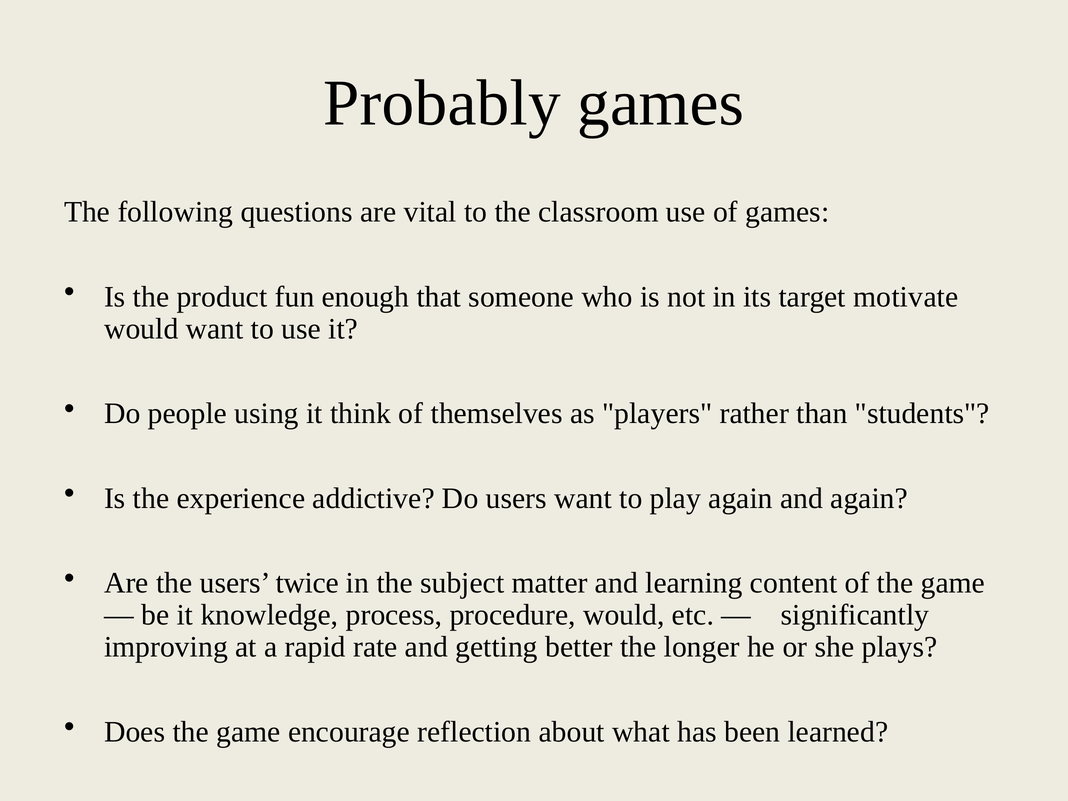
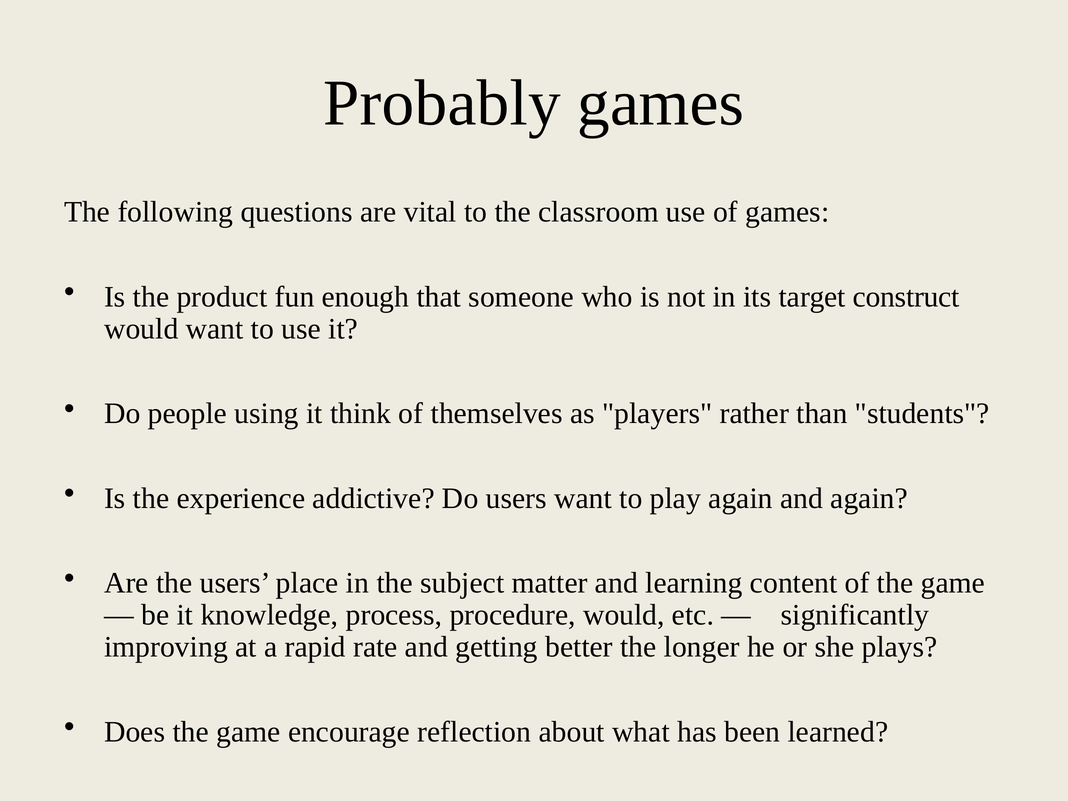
motivate: motivate -> construct (906, 297)
twice: twice -> place (307, 583)
